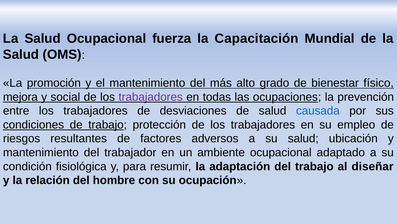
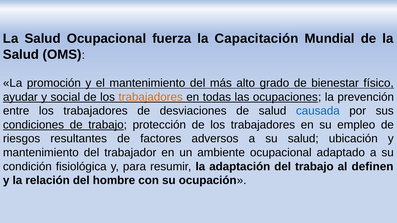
mejora: mejora -> ayudar (20, 97)
trabajadores colour: purple -> orange (151, 97)
diseñar: diseñar -> definen (373, 167)
